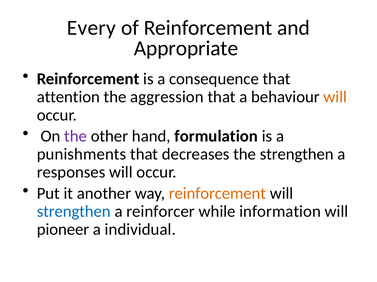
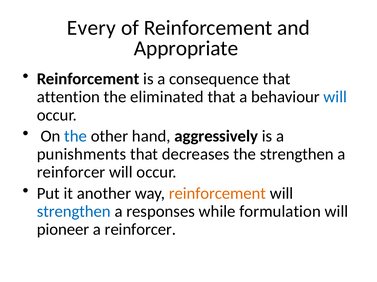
aggression: aggression -> eliminated (167, 97)
will colour: orange -> blue (335, 97)
the colour: purple -> blue (76, 136)
formulation: formulation -> aggressively (216, 136)
responses: responses -> reinforcer (71, 173)
reinforcer: reinforcer -> responses (161, 212)
information: information -> formulation (280, 212)
individual: individual -> reinforcer (140, 230)
